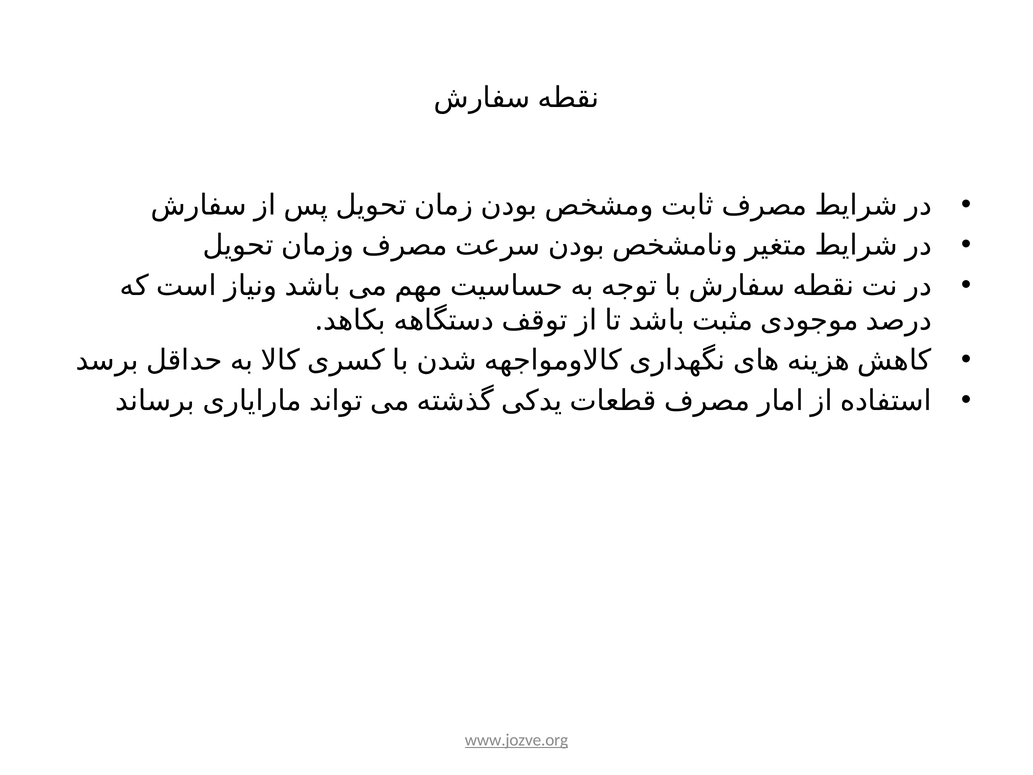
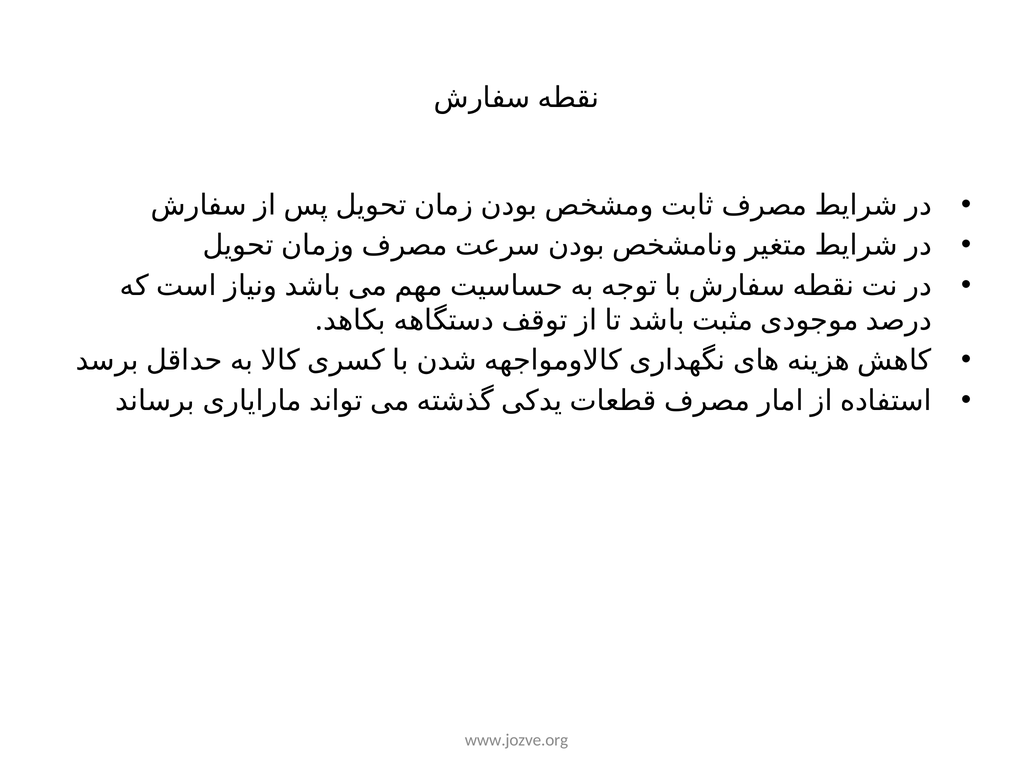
www.jozve.org underline: present -> none (516, 740)
